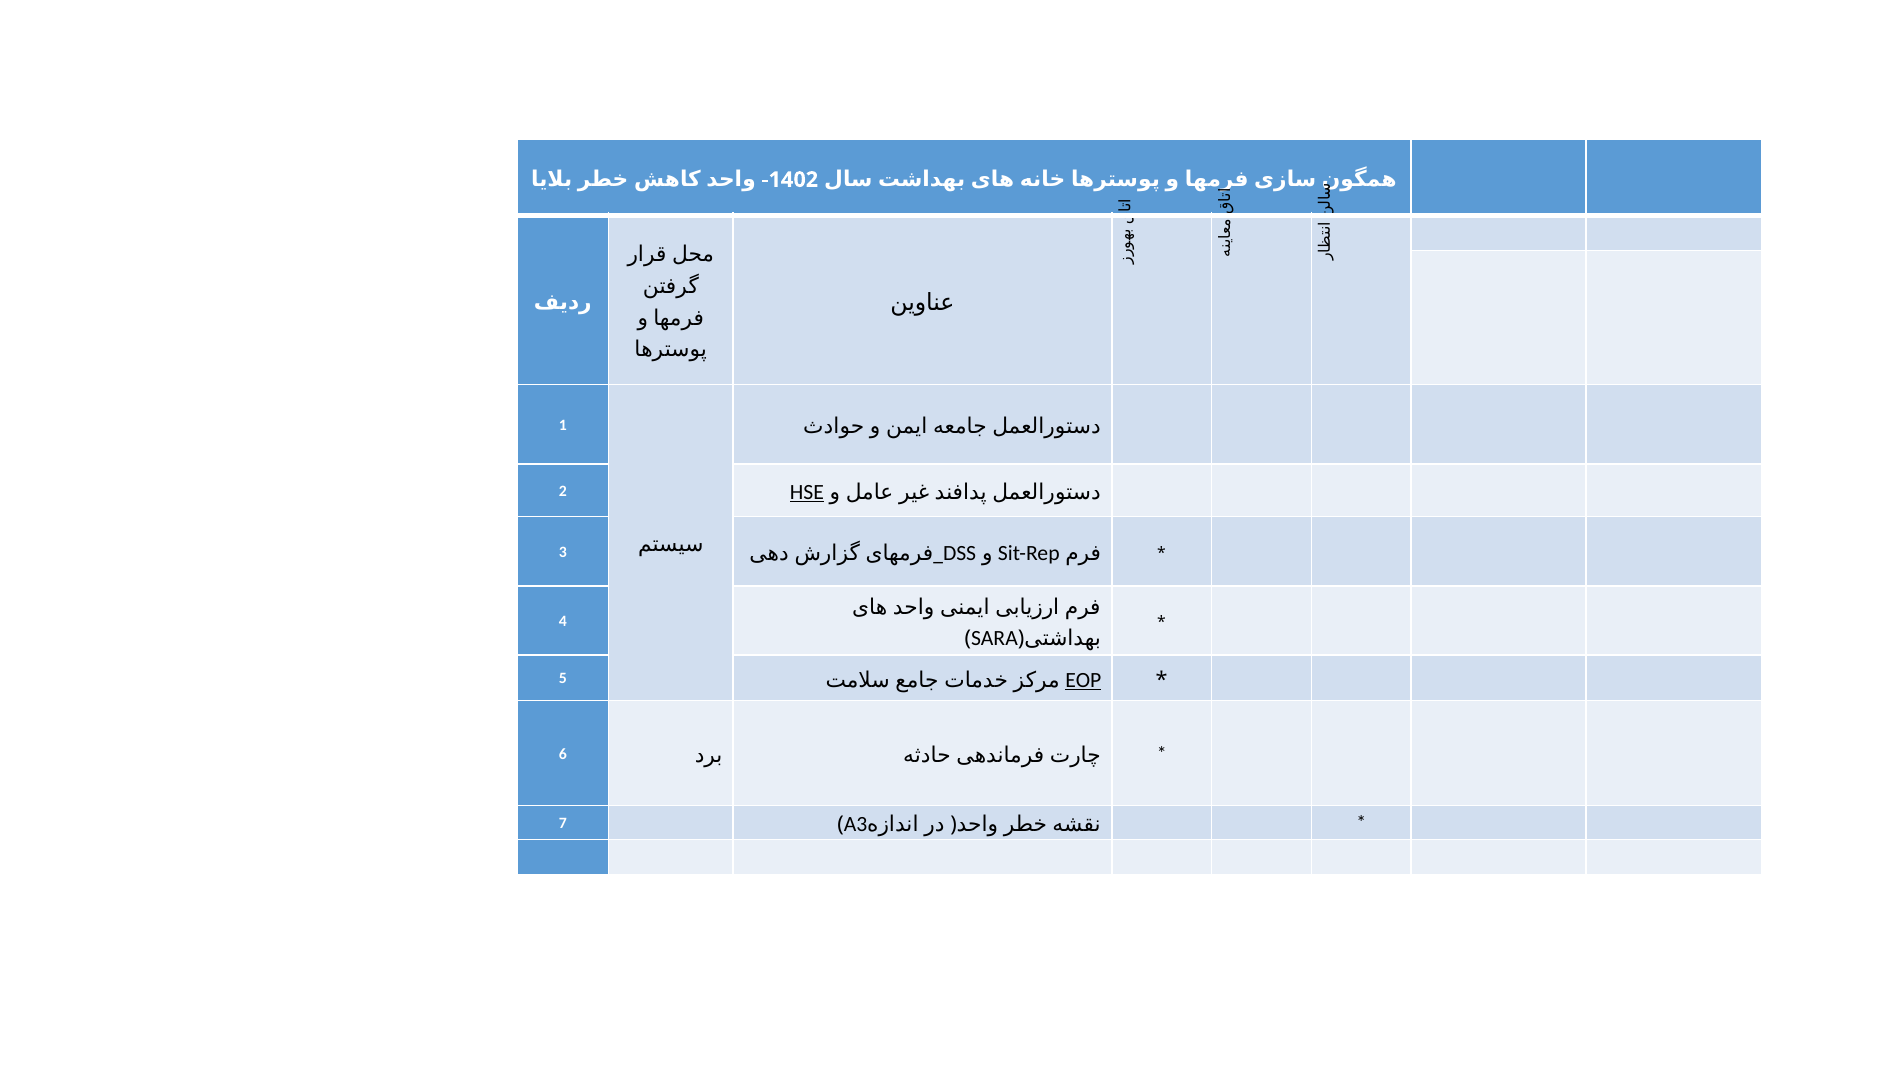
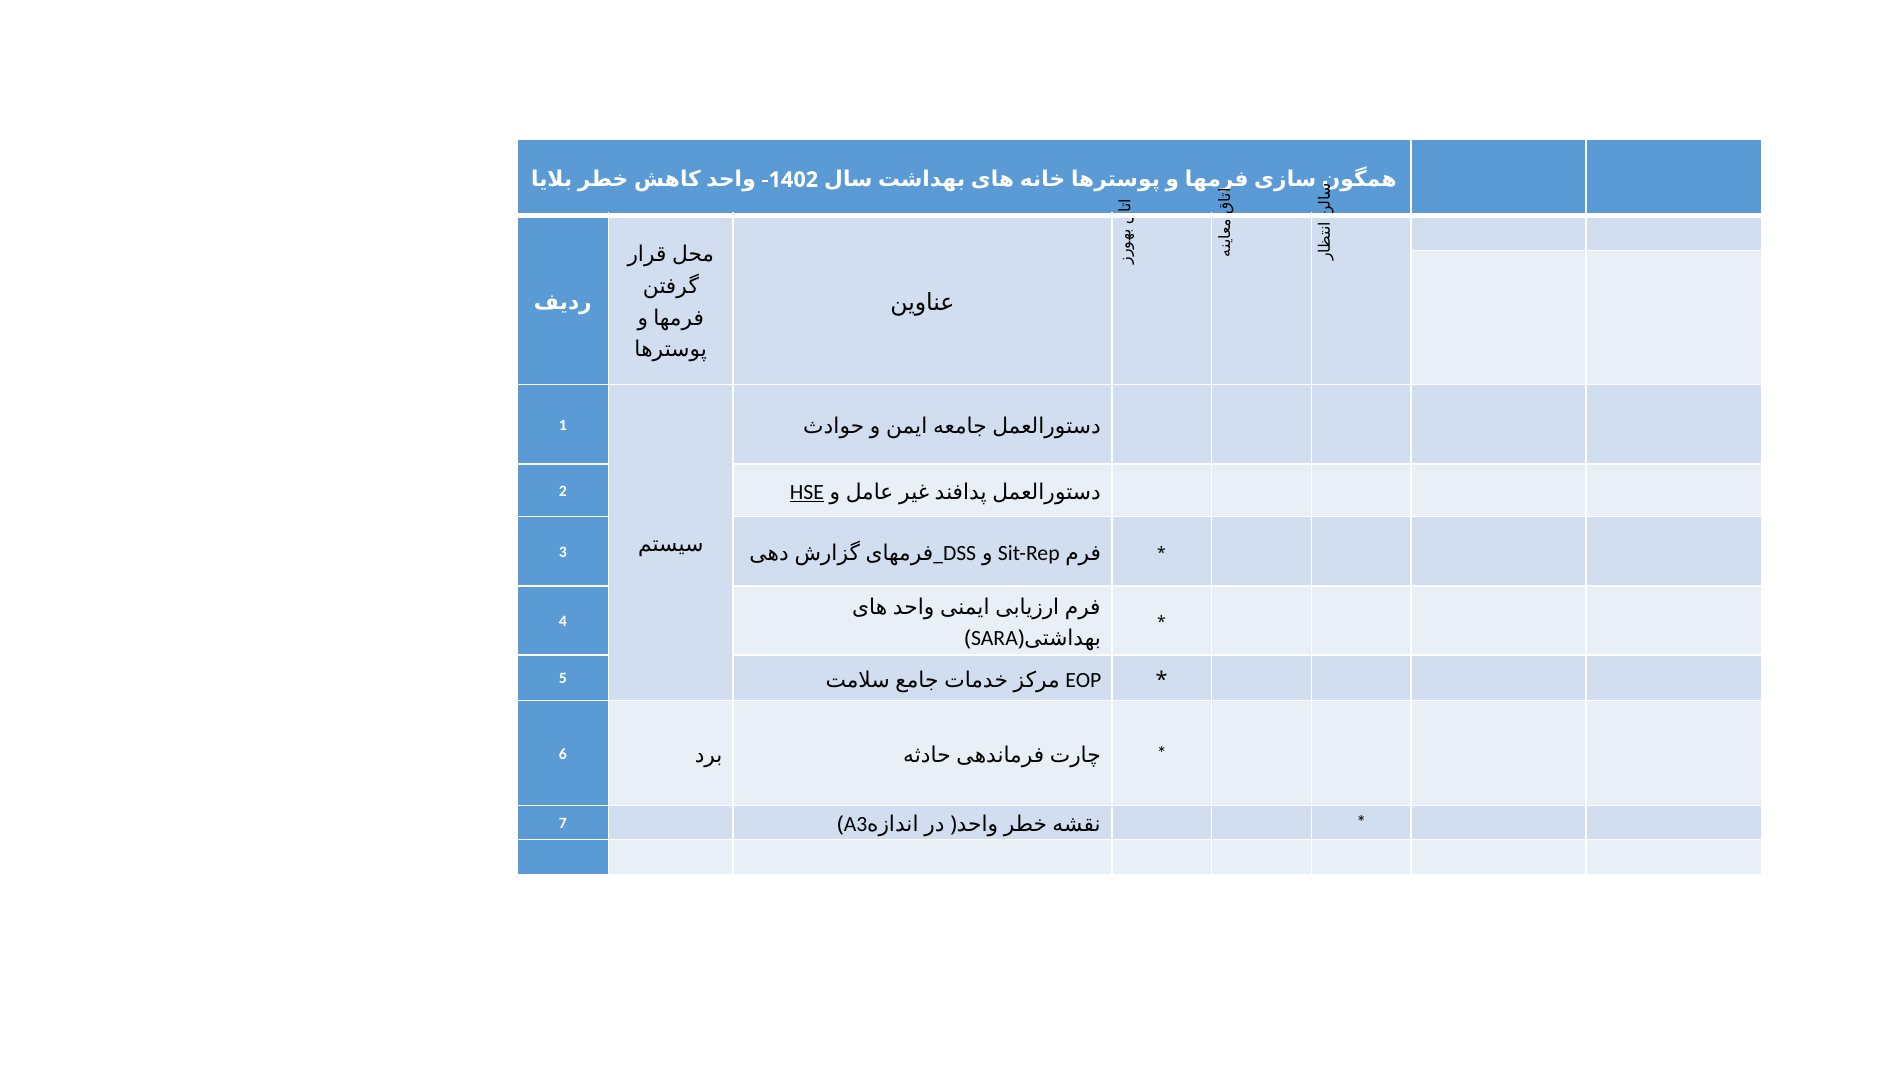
EOP underline: present -> none (1083, 680)
